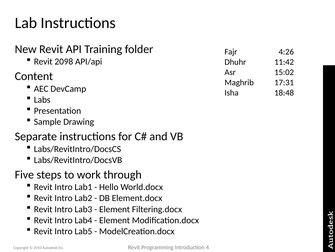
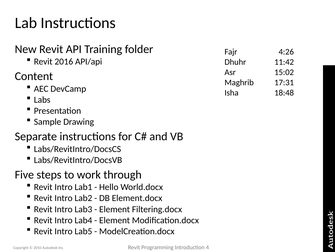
2098: 2098 -> 2016 (64, 61)
